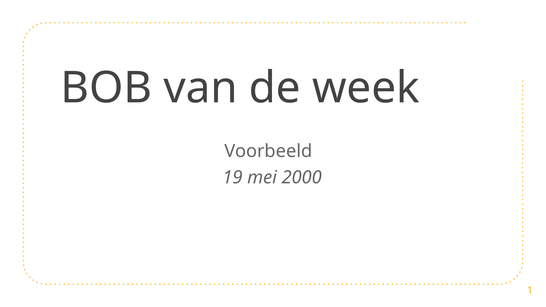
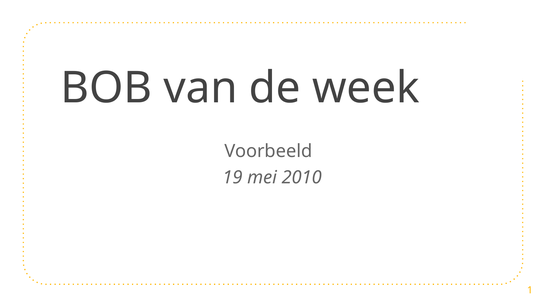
2000: 2000 -> 2010 (302, 178)
